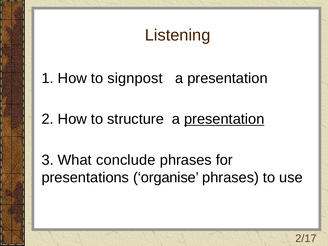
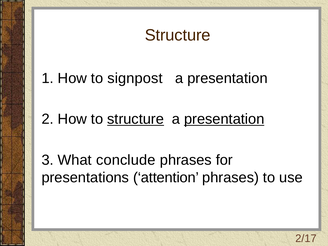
Listening: Listening -> Structure (178, 35)
structure underline: none -> present (136, 119)
organise: organise -> attention (166, 177)
